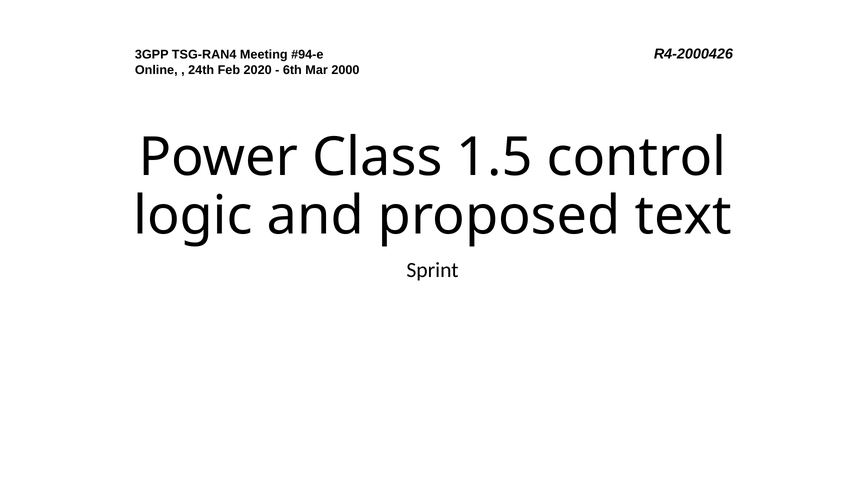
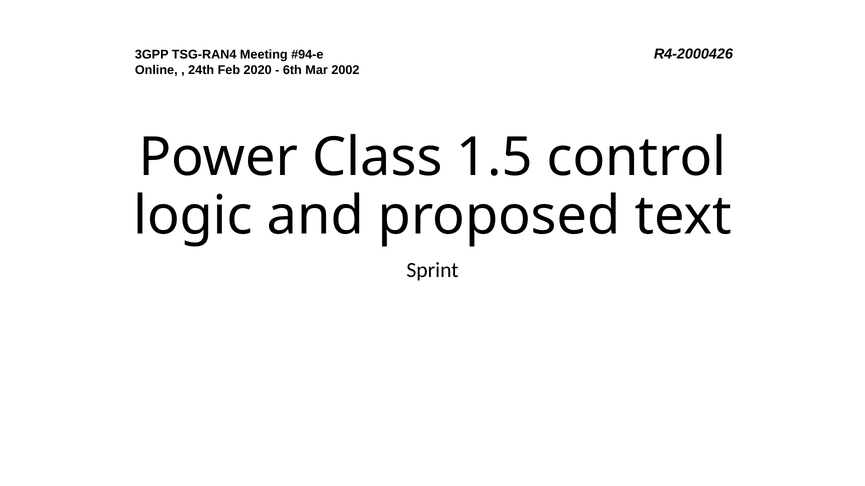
2000: 2000 -> 2002 (345, 70)
